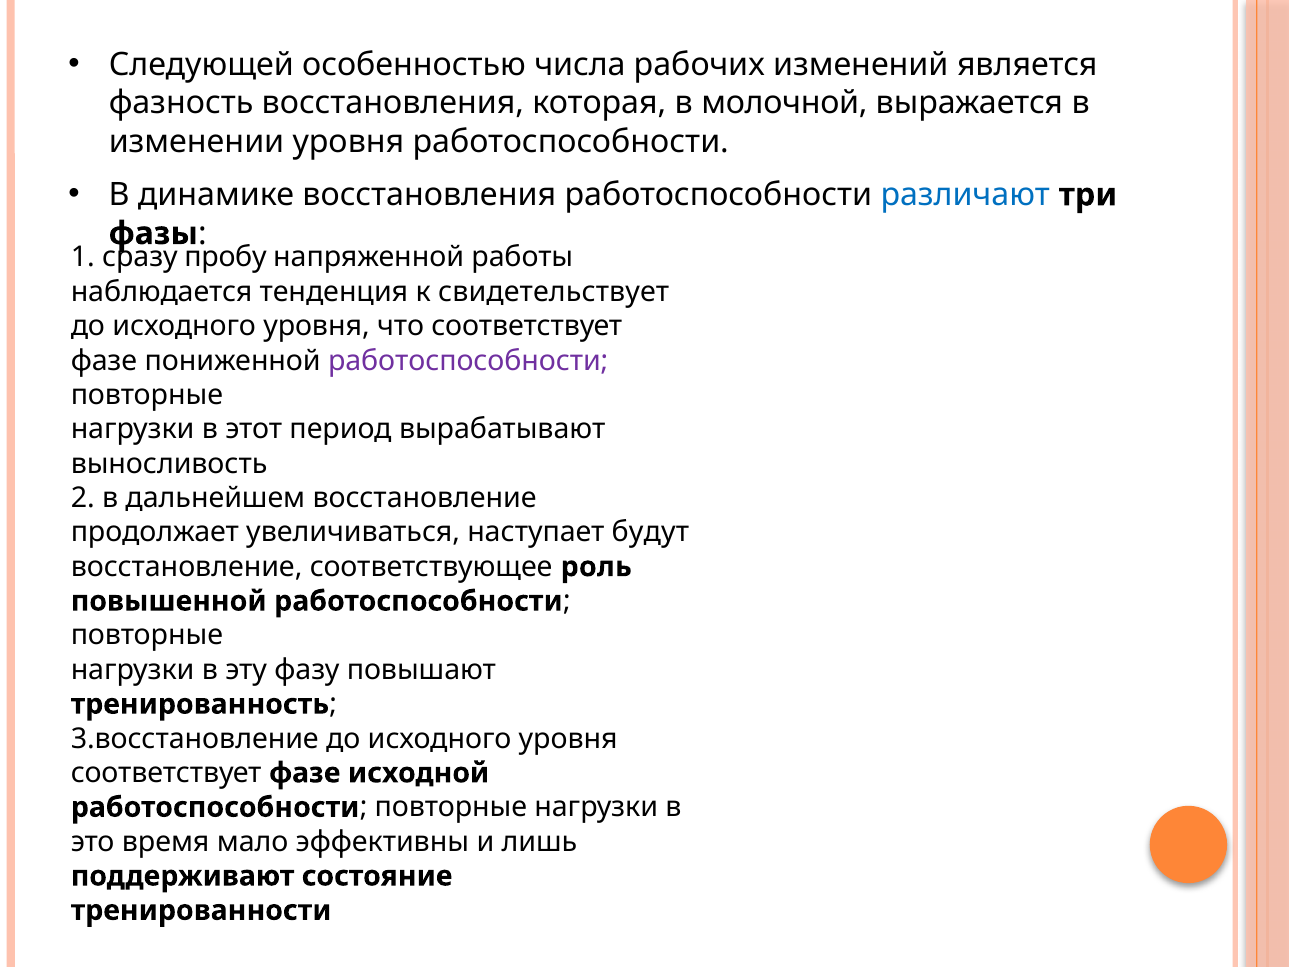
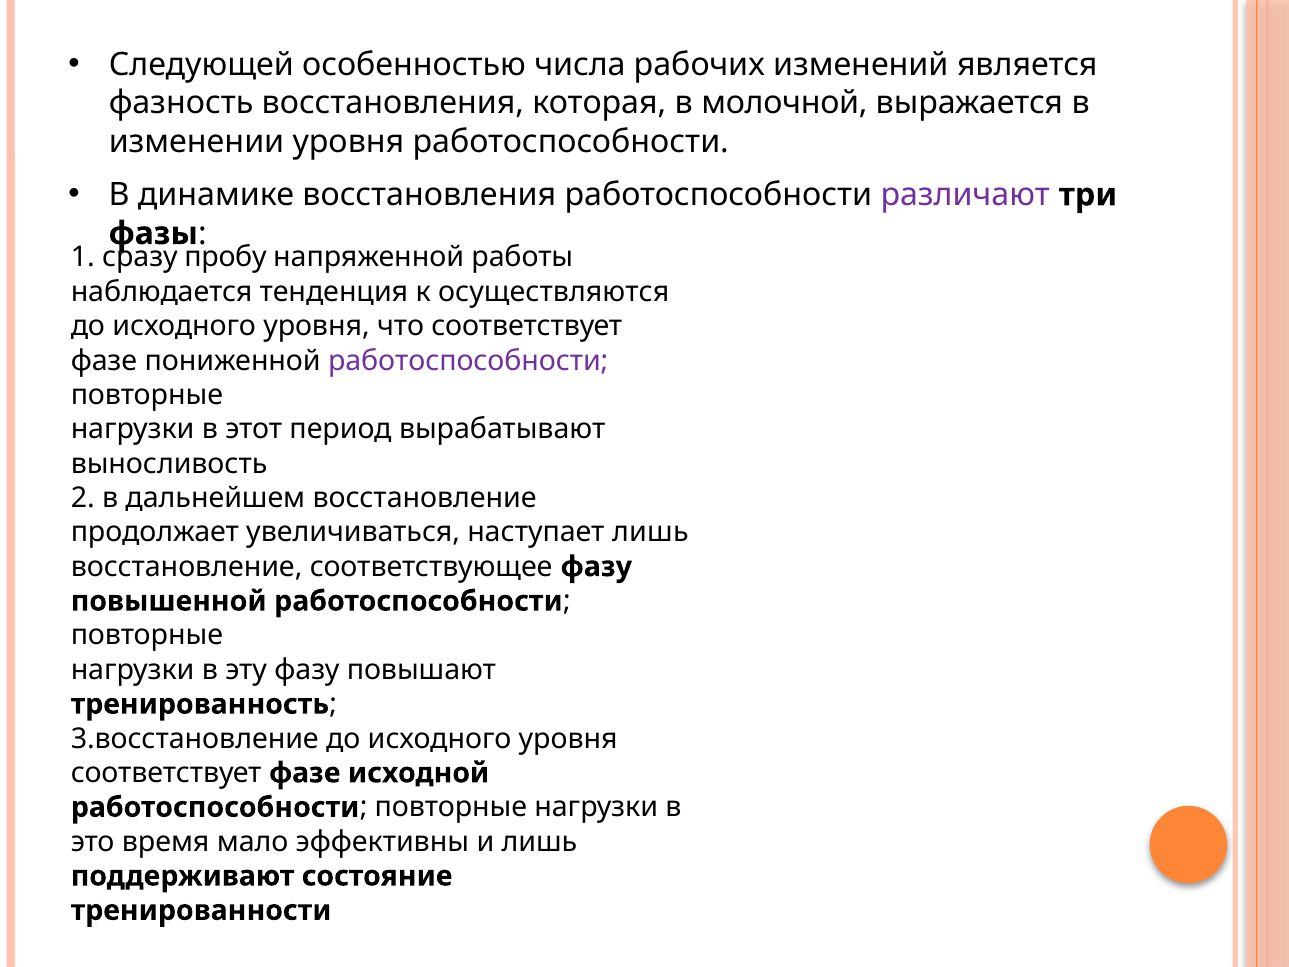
различают colour: blue -> purple (965, 195)
свидетельствует: свидетельствует -> осуществляются (554, 292)
наступает будут: будут -> лишь (650, 532)
соответствующее роль: роль -> фазу (596, 567)
